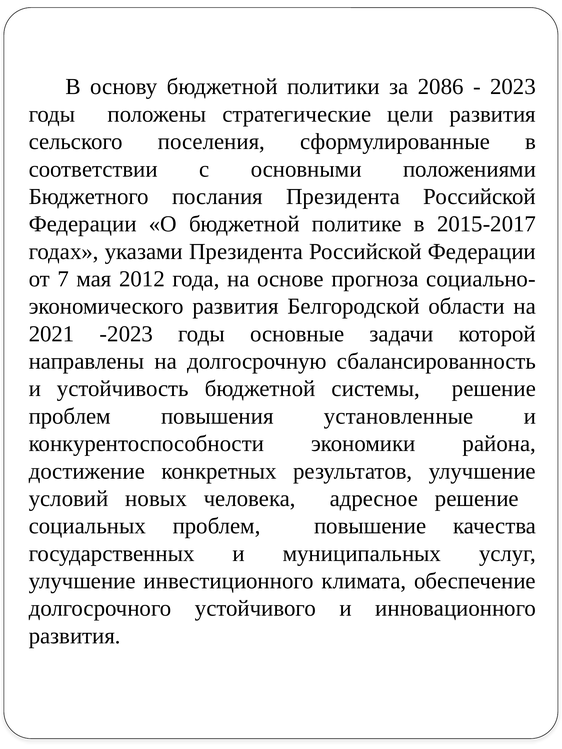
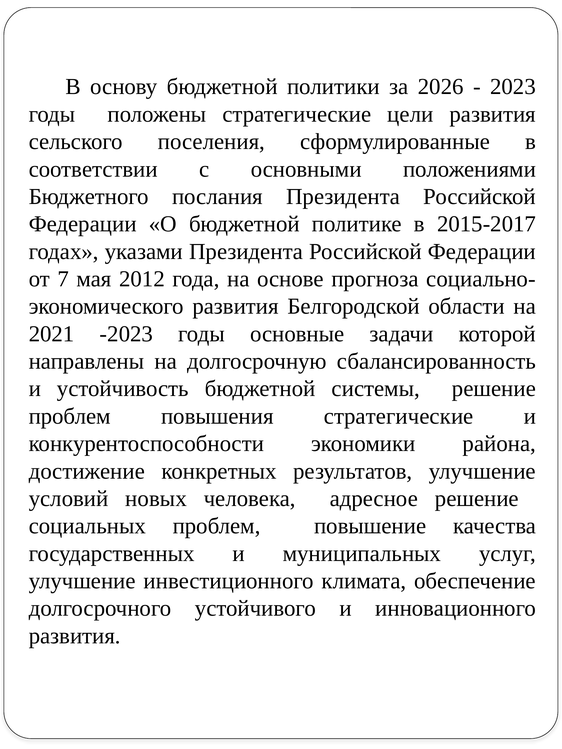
2086: 2086 -> 2026 (441, 87)
повышения установленные: установленные -> стратегические (399, 416)
